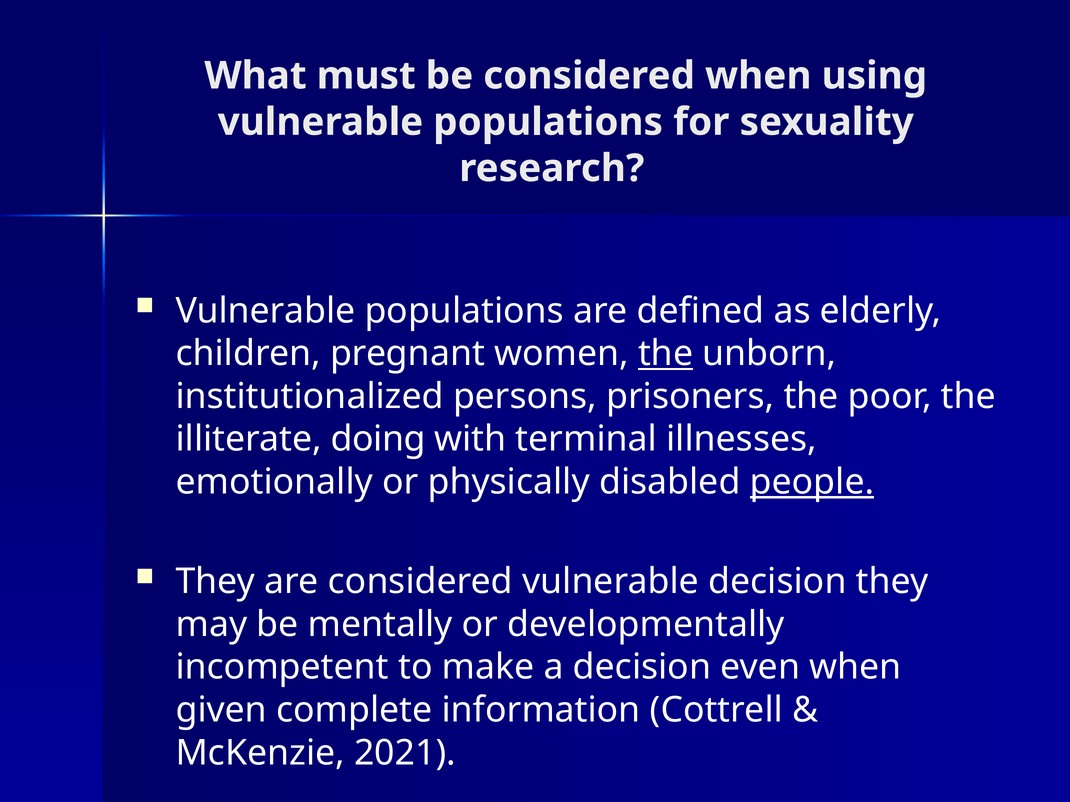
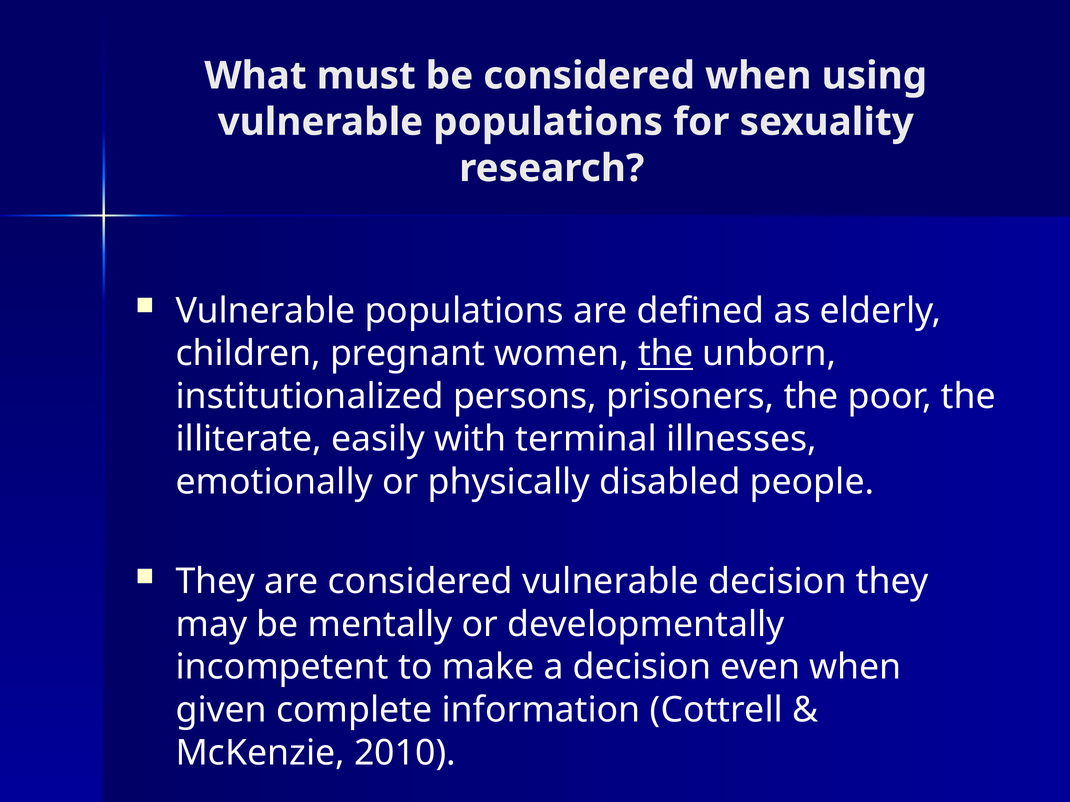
doing: doing -> easily (378, 439)
people underline: present -> none (812, 482)
2021: 2021 -> 2010 (405, 753)
